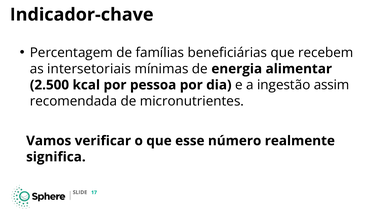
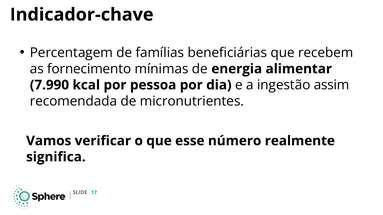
intersetoriais: intersetoriais -> fornecimento (89, 69)
2.500: 2.500 -> 7.990 (49, 85)
